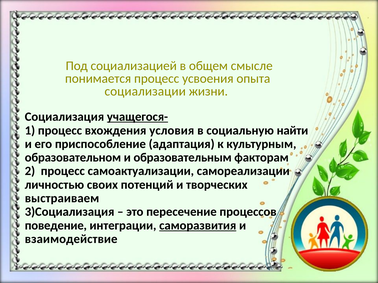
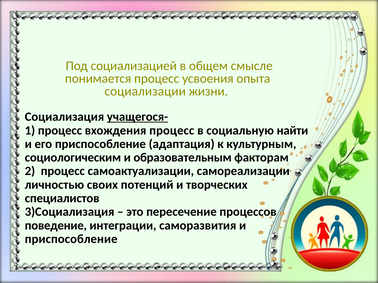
вхождения условия: условия -> процесс (172, 131)
образовательном: образовательном -> социологическим (73, 158)
выстраиваем: выстраиваем -> специалистов (62, 199)
саморазвития underline: present -> none (198, 226)
взаимодействие: взаимодействие -> приспособление (71, 239)
